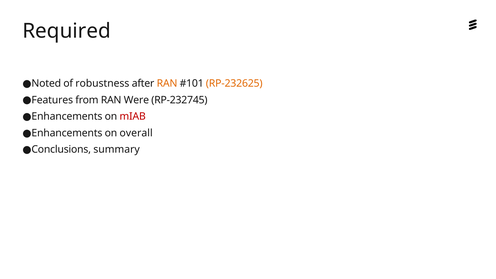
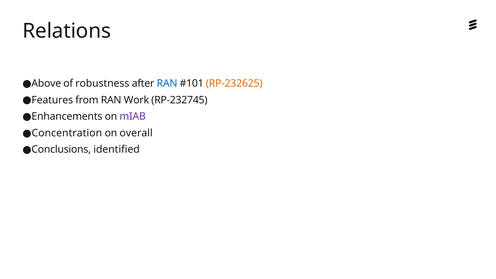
Required: Required -> Relations (67, 31)
Noted: Noted -> Above (46, 83)
RAN colour: orange -> blue (167, 83)
Were: Were -> Work (136, 100)
mIAB colour: red -> purple (133, 117)
Enhancements: Enhancements -> Concentration (67, 133)
summary: summary -> identified (117, 150)
